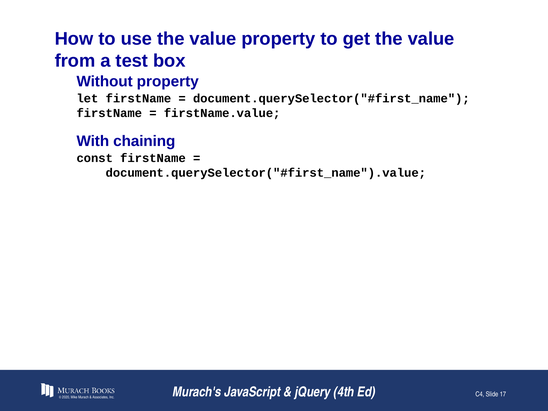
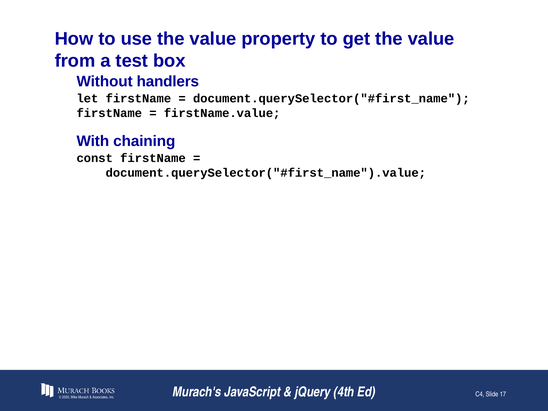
Without property: property -> handlers (168, 81)
